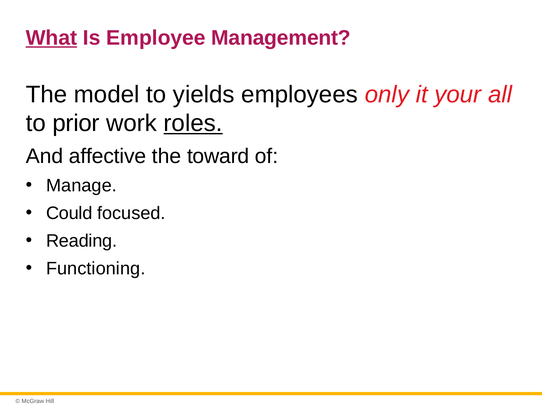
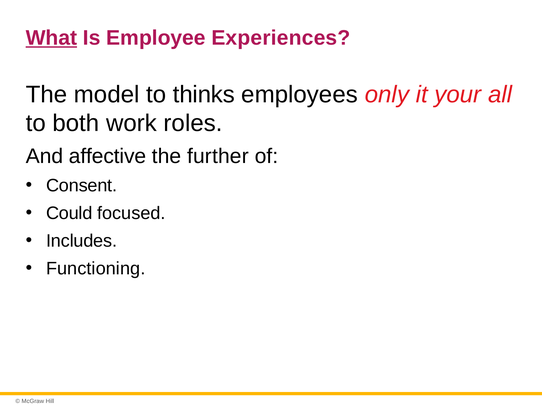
Management: Management -> Experiences (281, 38)
yields: yields -> thinks (204, 95)
prior: prior -> both (76, 123)
roles underline: present -> none (193, 123)
toward: toward -> further (218, 156)
Manage: Manage -> Consent (82, 186)
Reading: Reading -> Includes (82, 241)
